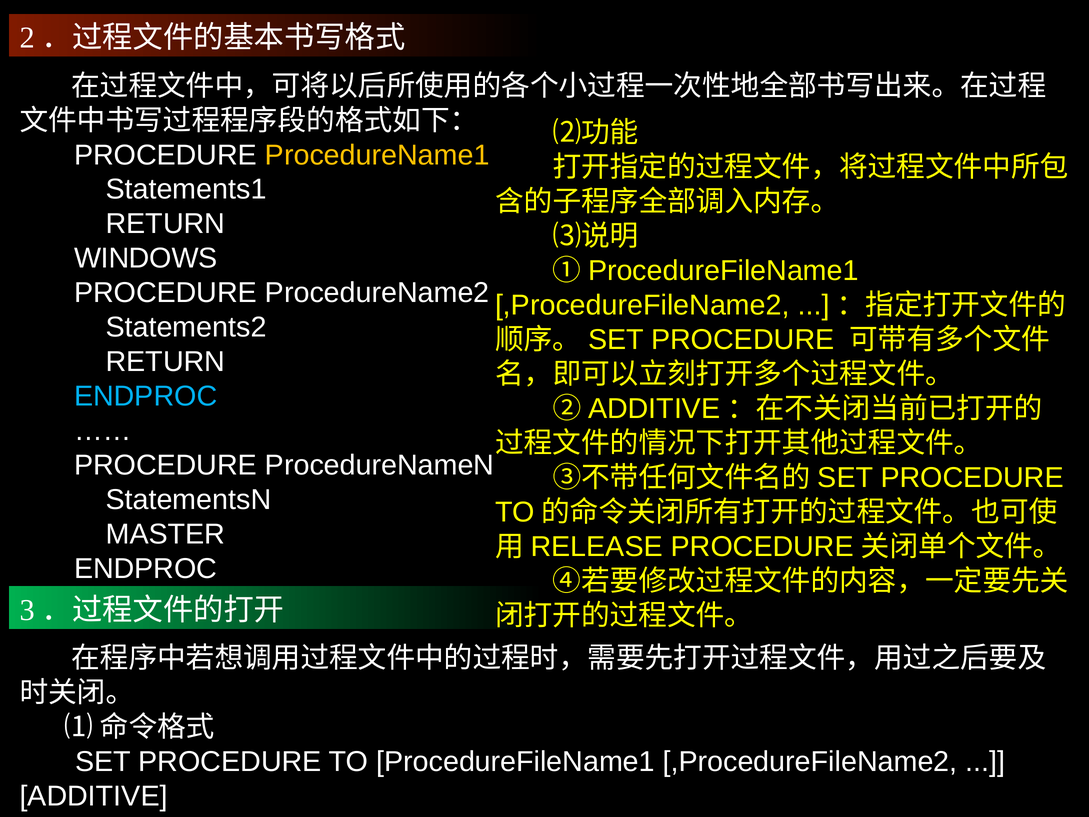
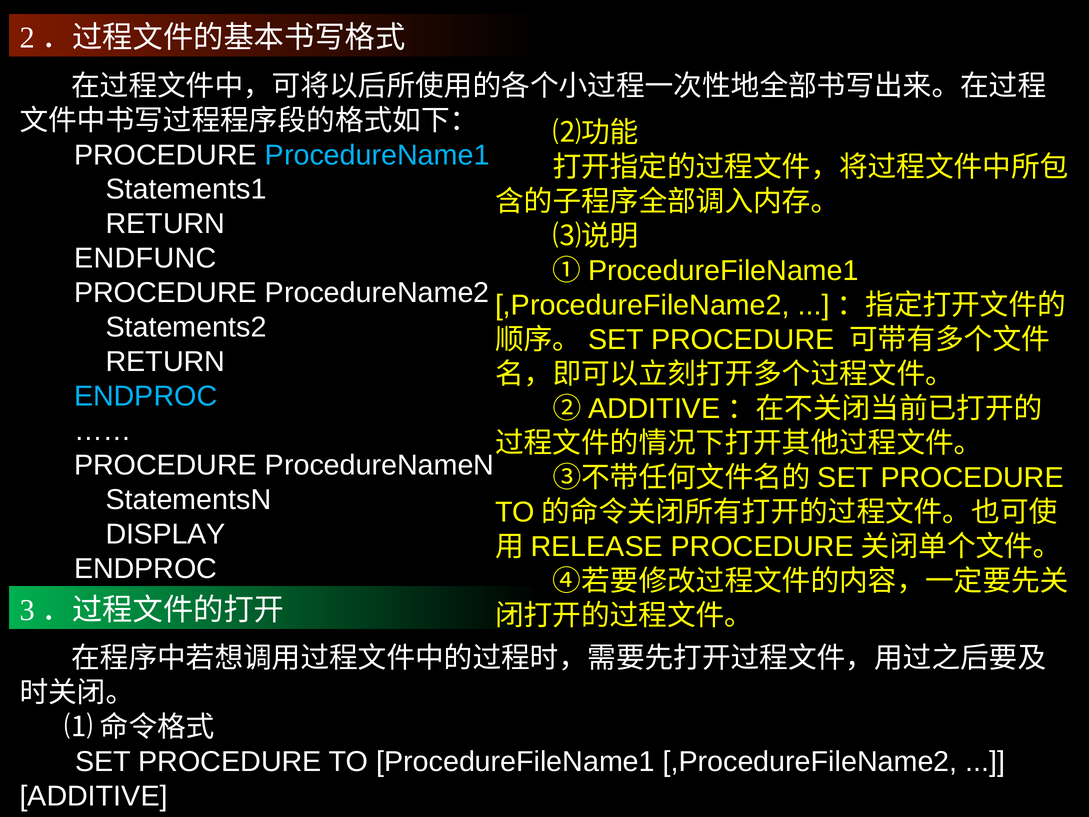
ProcedureName1 colour: yellow -> light blue (377, 155)
WINDOWS: WINDOWS -> ENDFUNC (145, 258)
MASTER: MASTER -> DISPLAY (166, 534)
